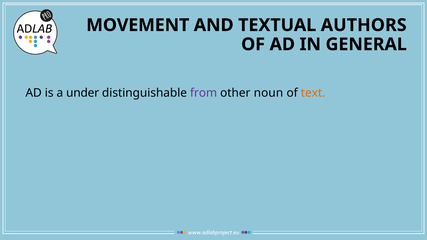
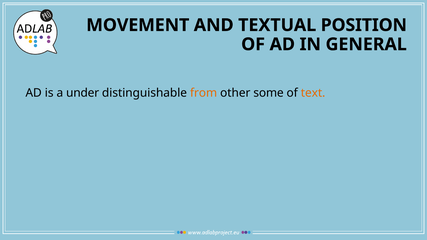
AUTHORS: AUTHORS -> POSITION (364, 25)
from colour: purple -> orange (204, 93)
noun: noun -> some (269, 93)
